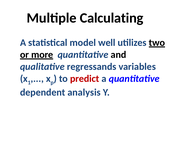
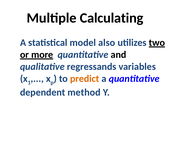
well: well -> also (107, 43)
predict colour: red -> orange (85, 79)
analysis: analysis -> method (84, 92)
